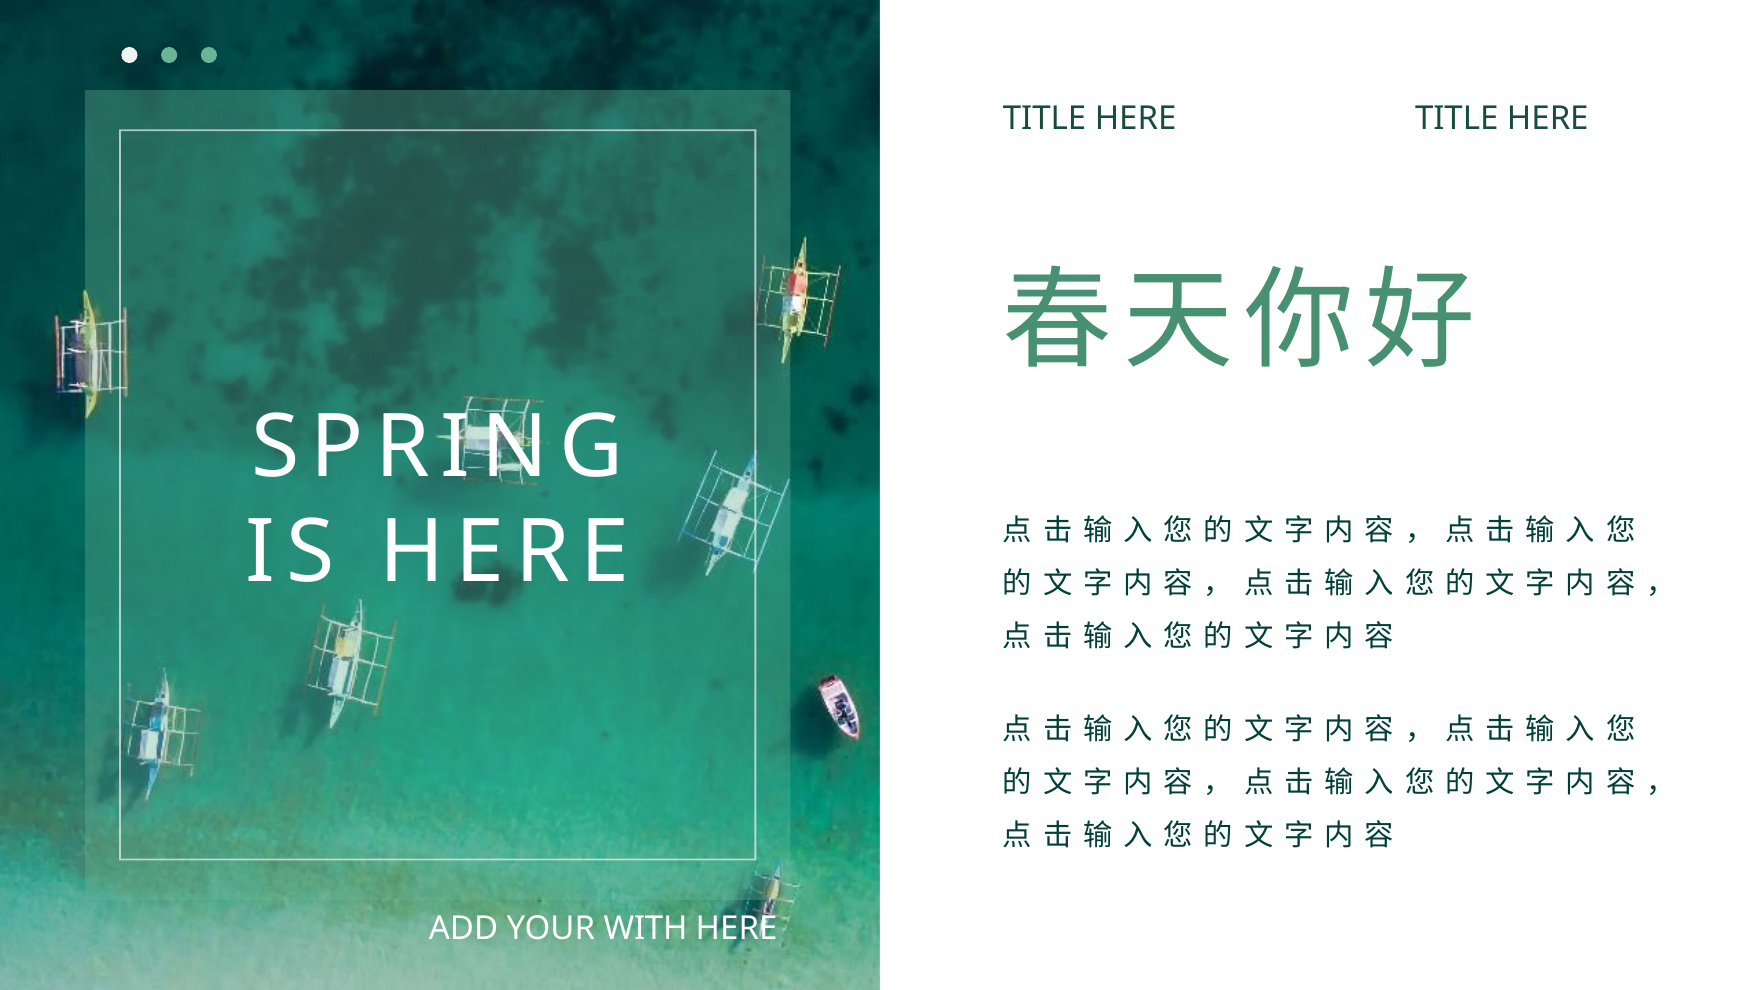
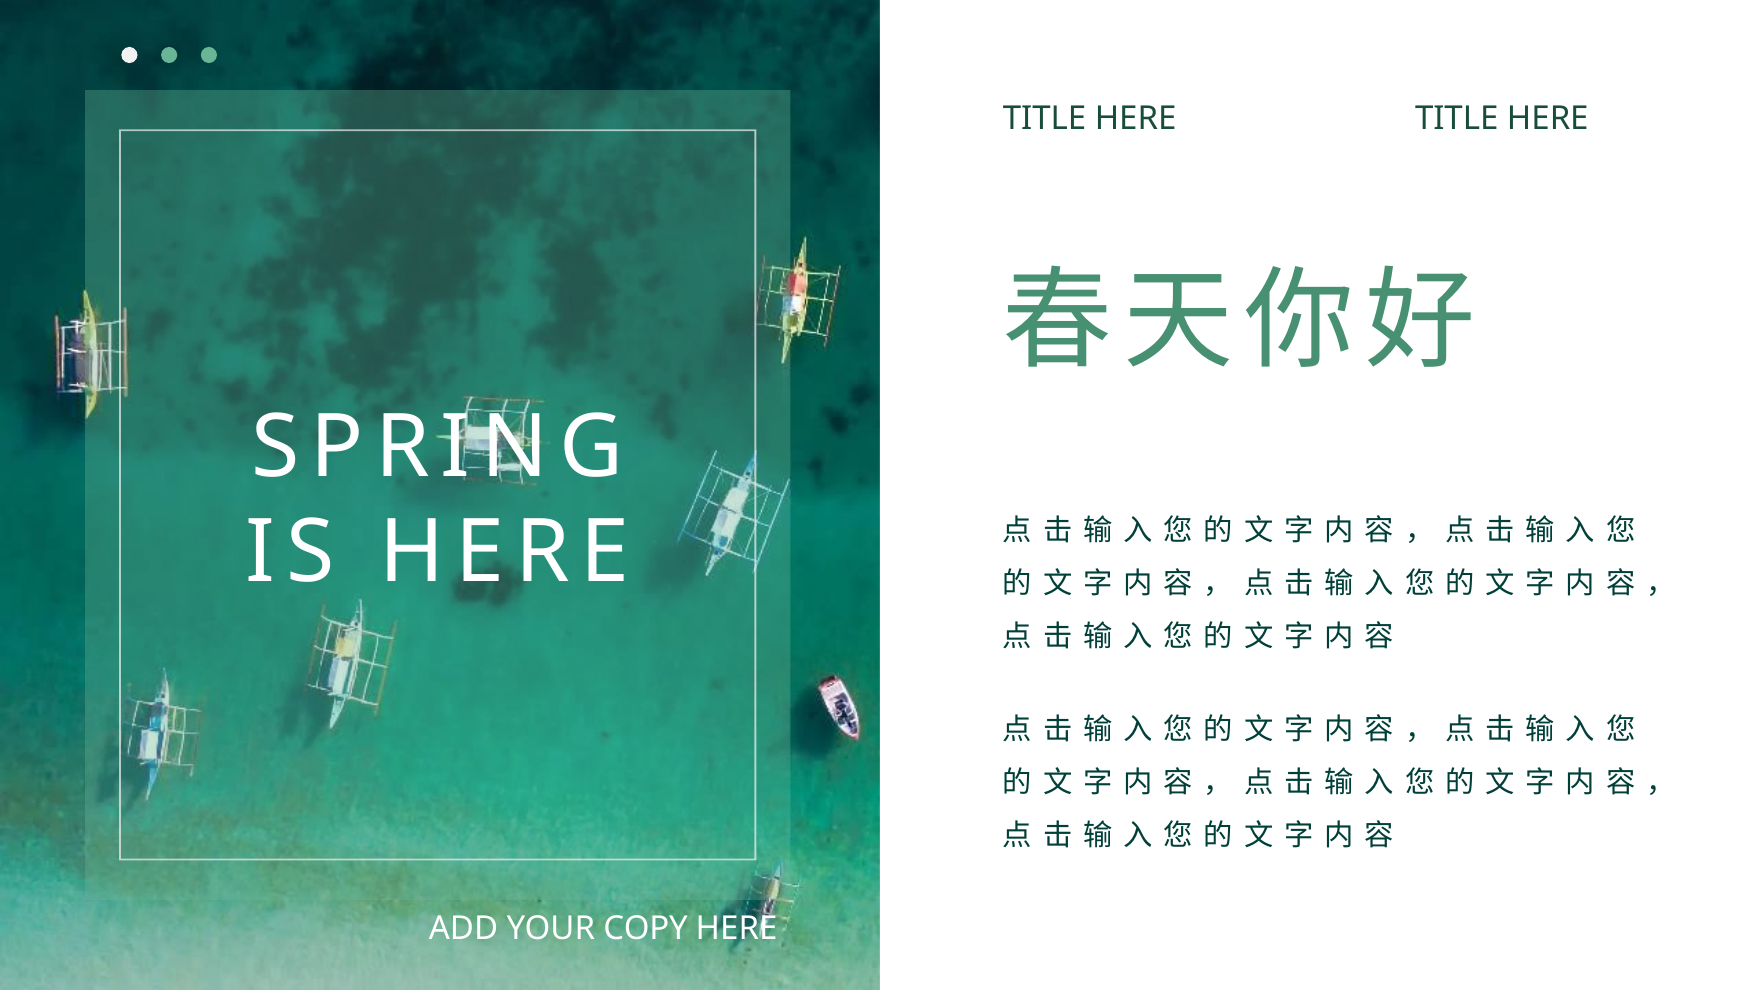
WITH: WITH -> COPY (646, 928)
